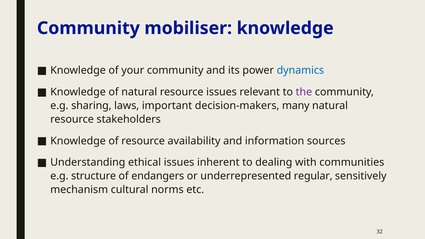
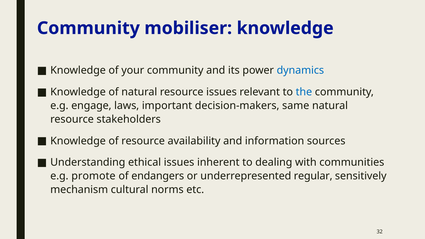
the colour: purple -> blue (304, 92)
sharing: sharing -> engage (91, 106)
many: many -> same (296, 106)
structure: structure -> promote (93, 176)
